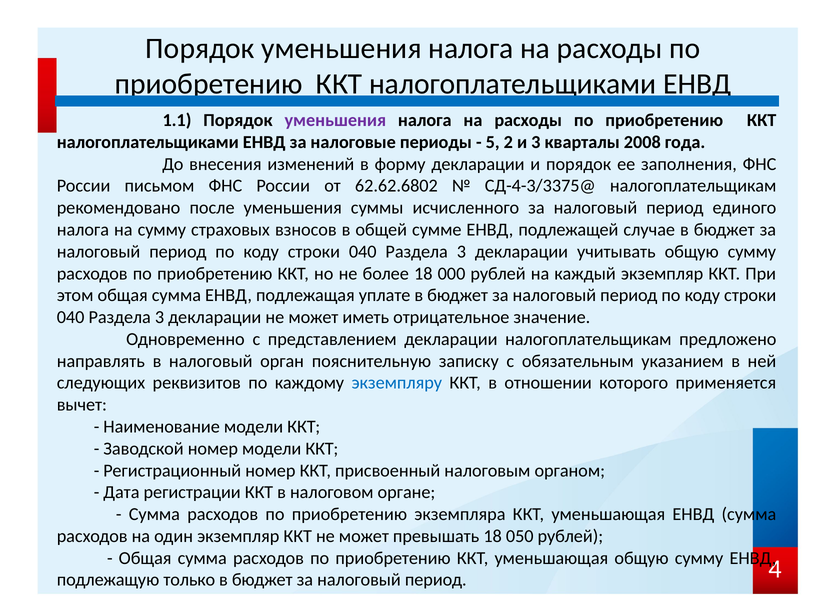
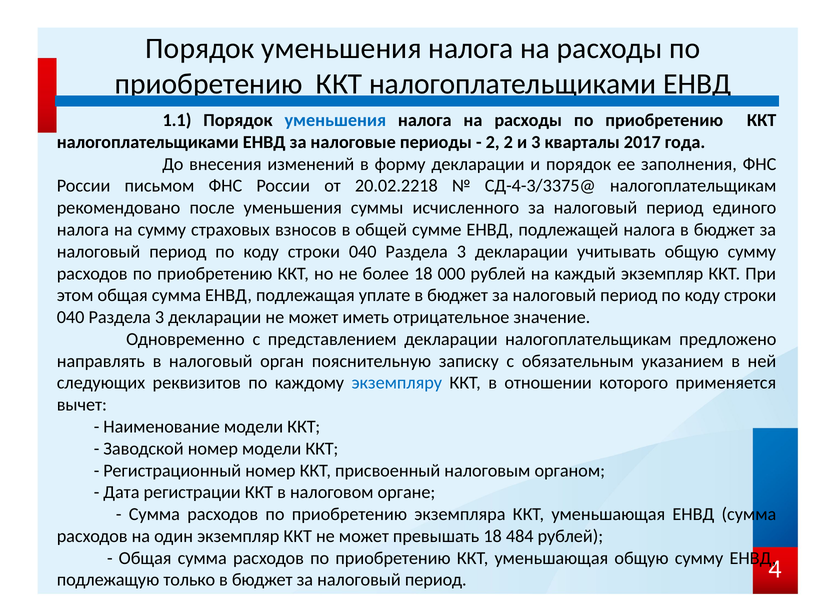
уменьшения colour: purple -> blue (335, 120)
5: 5 -> 2 (493, 142)
2008: 2008 -> 2017 (642, 142)
62.62.6802: 62.62.6802 -> 20.02.2218 (396, 186)
подлежащей случае: случае -> налога (649, 230)
050: 050 -> 484 (520, 536)
